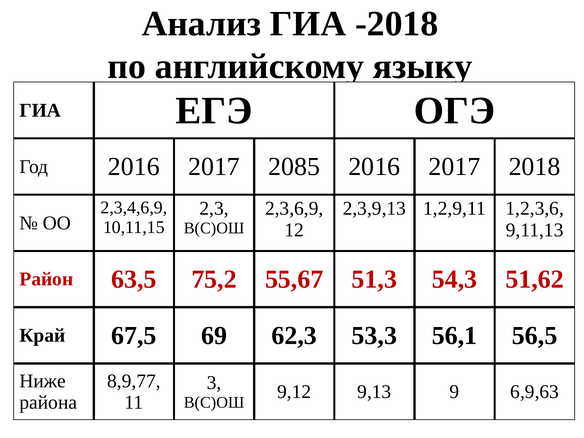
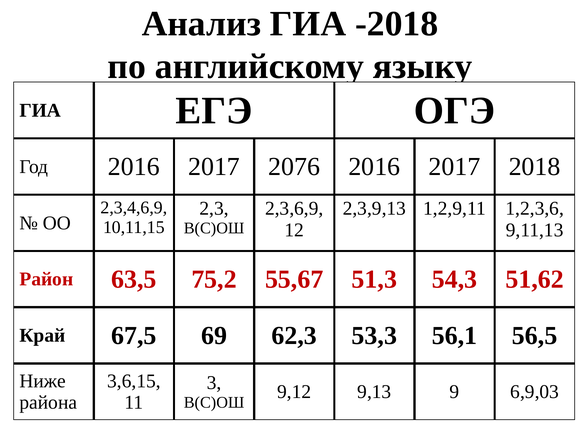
2085: 2085 -> 2076 (294, 167)
8,9,77: 8,9,77 -> 3,6,15 (134, 381)
6,9,63: 6,9,63 -> 6,9,03 (535, 392)
